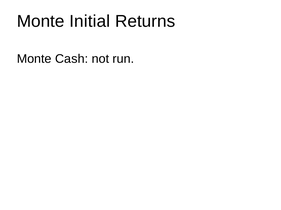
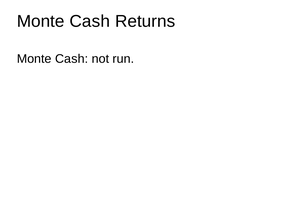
Initial: Initial -> Cash (90, 21)
